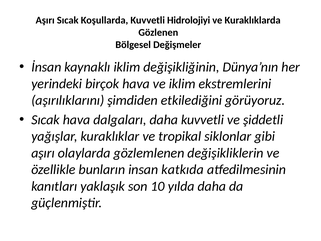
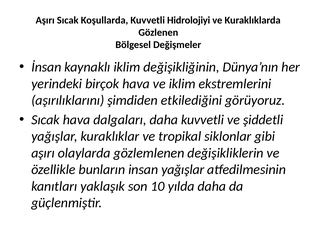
insan katkıda: katkıda -> yağışlar (183, 169)
